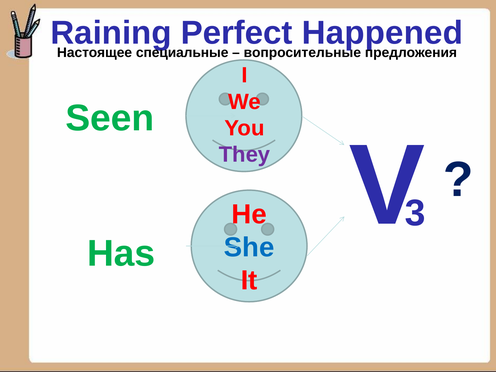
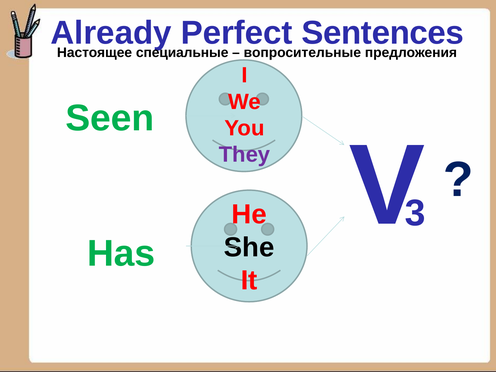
Raining: Raining -> Already (111, 33)
Happened: Happened -> Sentences (383, 33)
She colour: blue -> black (249, 247)
